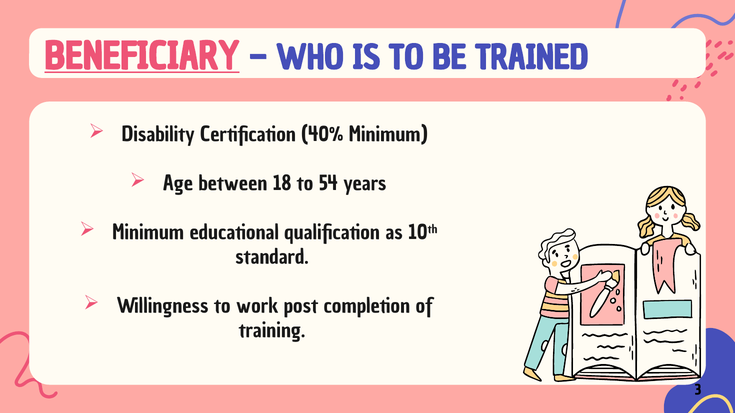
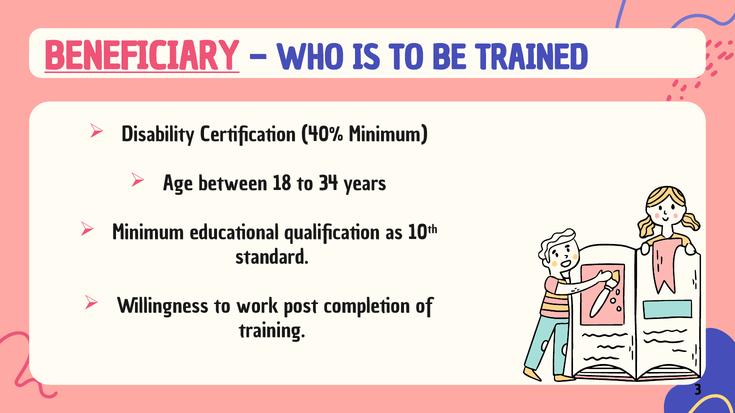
54: 54 -> 34 (328, 184)
